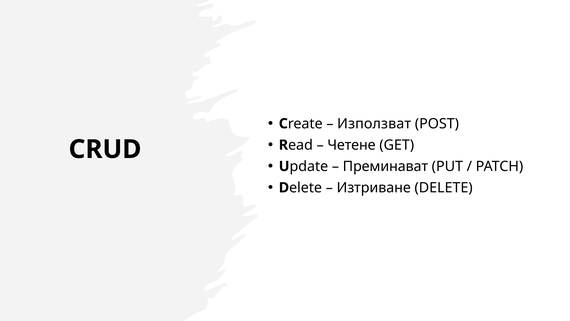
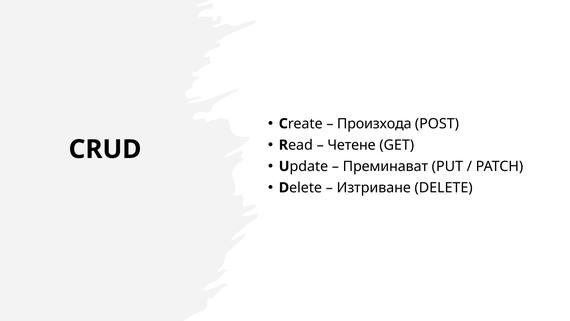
Използват: Използват -> Произхода (374, 123)
